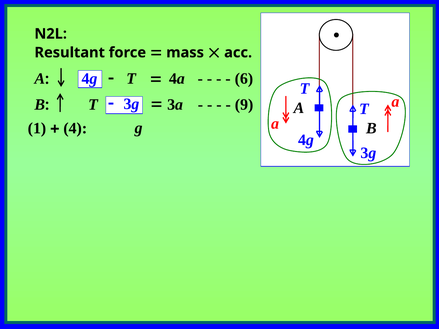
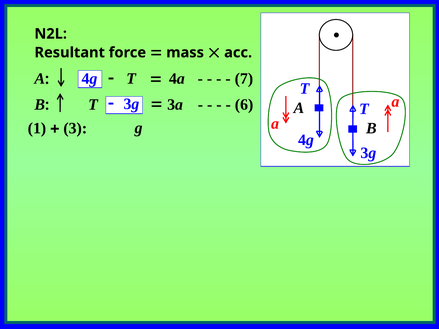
6: 6 -> 7 (244, 79)
9: 9 -> 6 (244, 105)
4: 4 -> 3 (75, 128)
